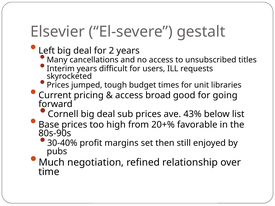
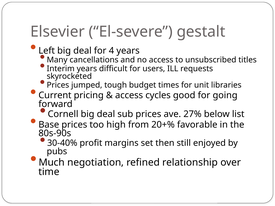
2: 2 -> 4 (111, 51)
broad: broad -> cycles (158, 95)
43%: 43% -> 27% (192, 114)
